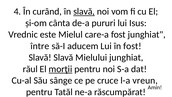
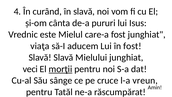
slavă underline: present -> none (84, 12)
între: între -> viaţa (40, 46)
răul: răul -> veci (30, 69)
